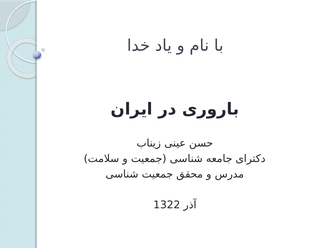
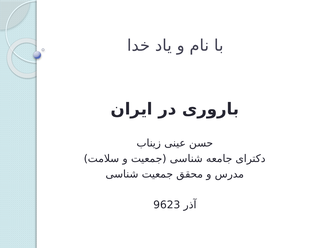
1322: 1322 -> 9623 (167, 205)
